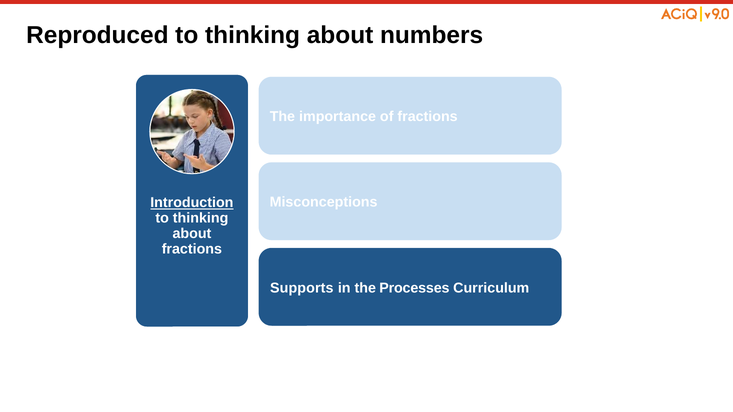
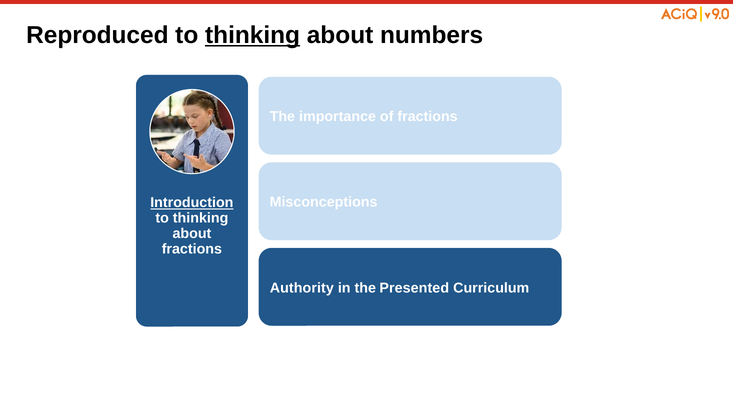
thinking underline: none -> present (253, 35)
Supports: Supports -> Authority (302, 288)
Processes: Processes -> Presented (414, 288)
